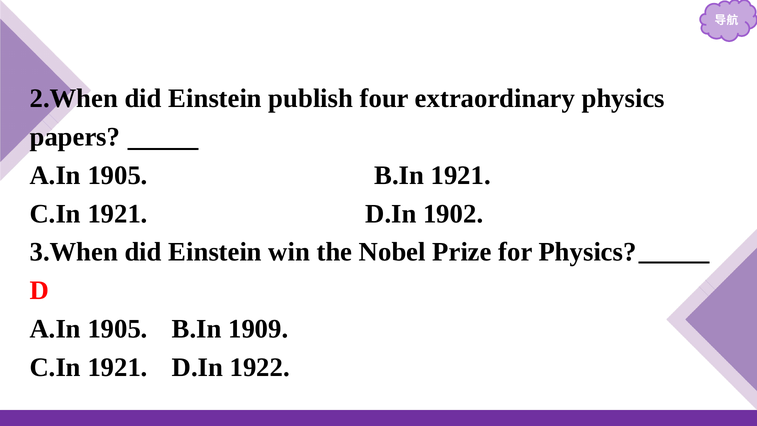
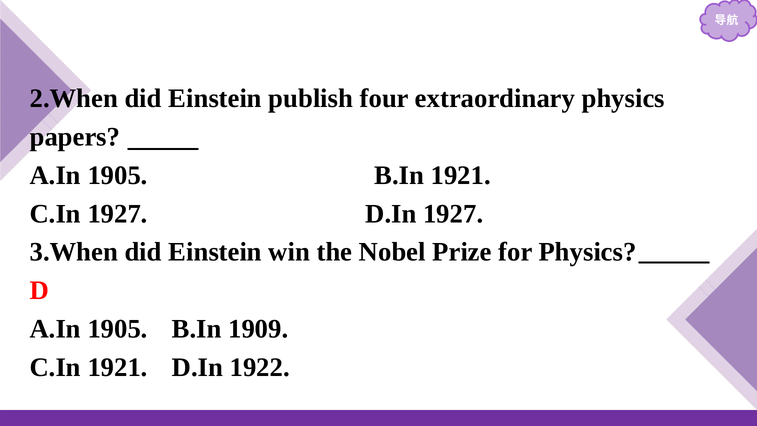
1921: 1921 -> 1927 (118, 214)
D.In 1902: 1902 -> 1927 (453, 214)
